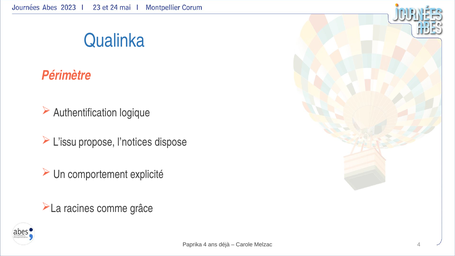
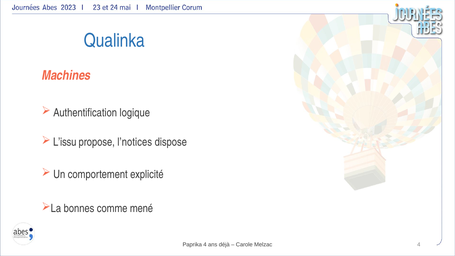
Périmètre: Périmètre -> Machines (66, 75)
racines: racines -> bonnes (79, 208)
grâce: grâce -> mené (141, 208)
